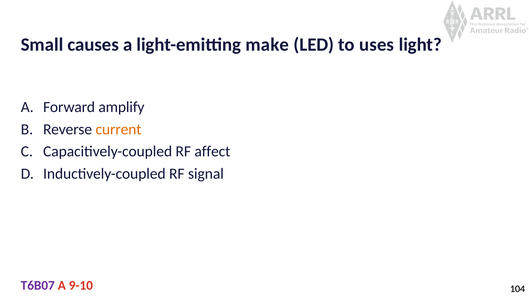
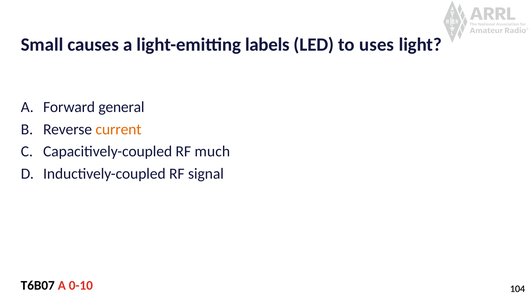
make: make -> labels (267, 44)
amplify: amplify -> general (121, 107)
affect: affect -> much (212, 151)
T6B07 colour: purple -> black (38, 285)
9-10: 9-10 -> 0-10 (81, 285)
